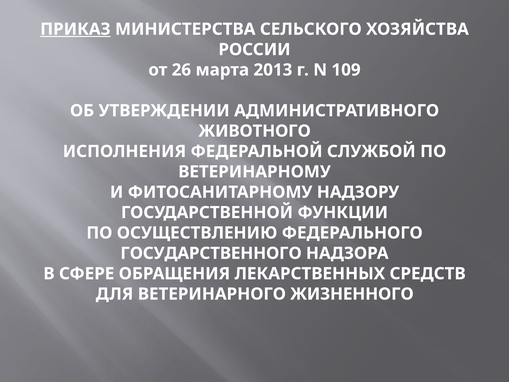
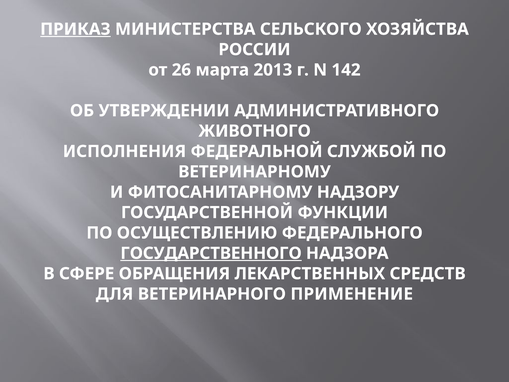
109: 109 -> 142 (346, 70)
ГОСУДАРСТВЕННОГО underline: none -> present (211, 253)
ЖИЗНЕННОГО: ЖИЗНЕННОГО -> ПРИМЕНЕНИЕ (352, 294)
